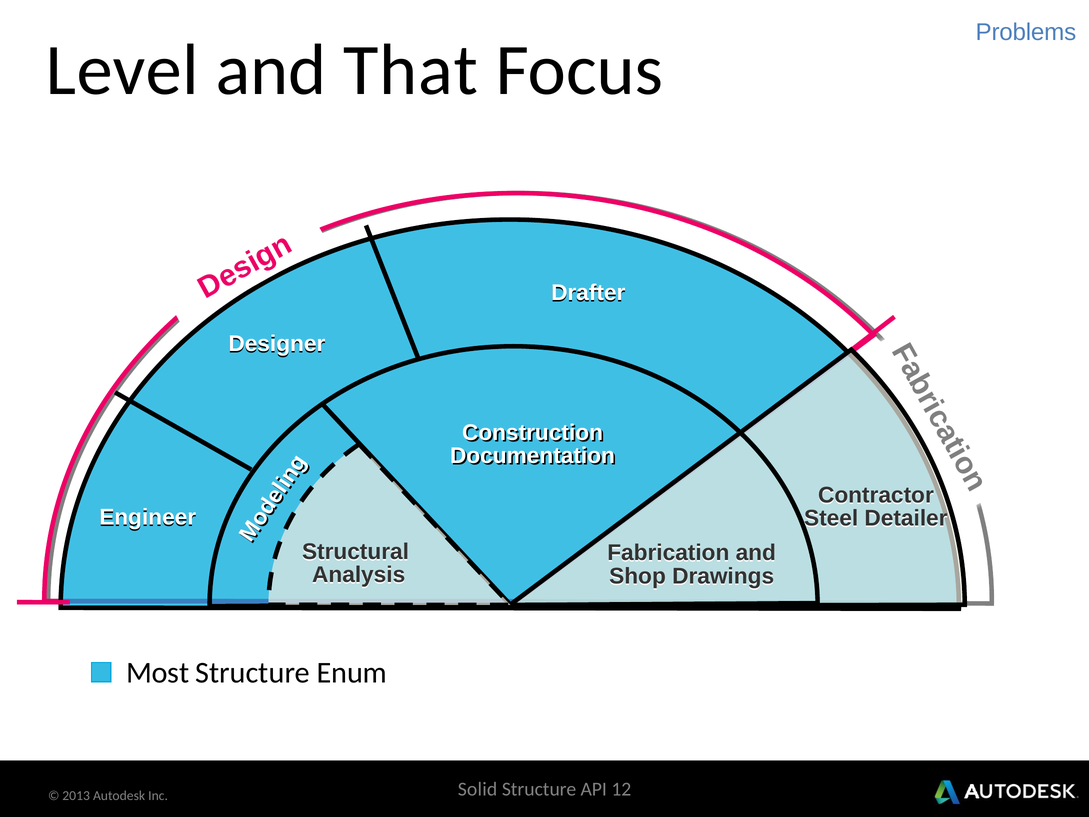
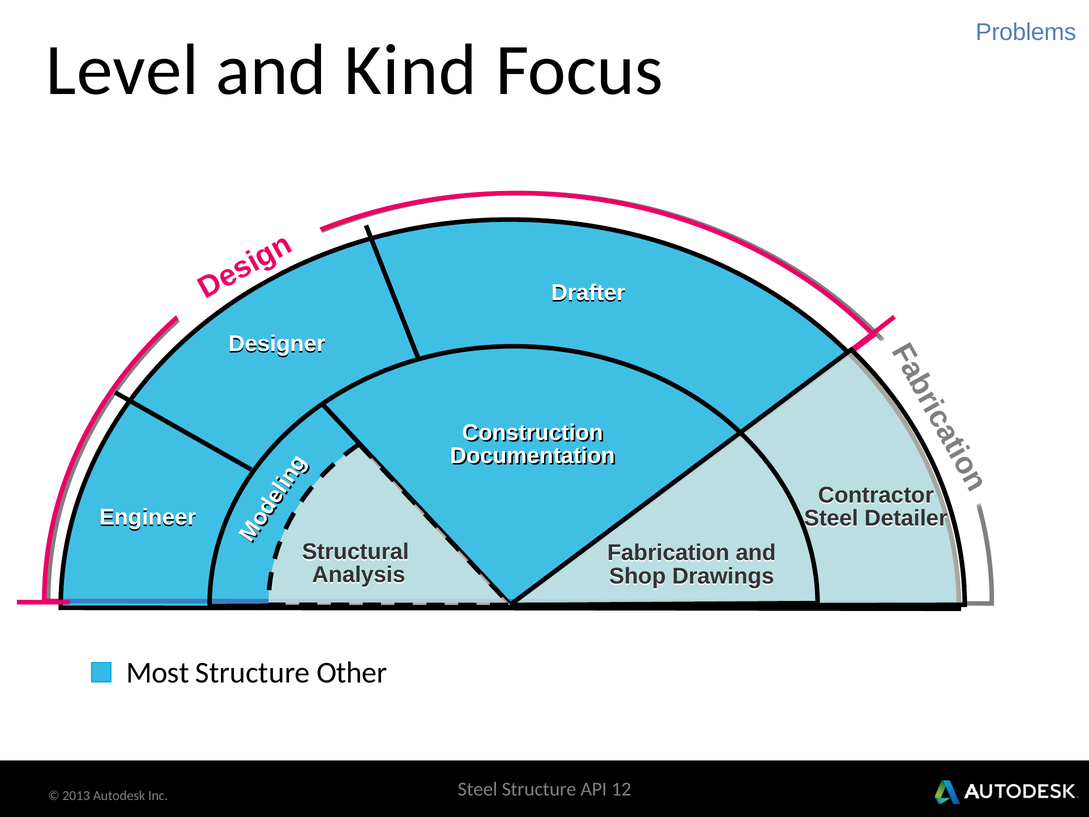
That: That -> Kind (411, 70)
Enum: Enum -> Other (352, 672)
Solid: Solid -> Steel (478, 789)
